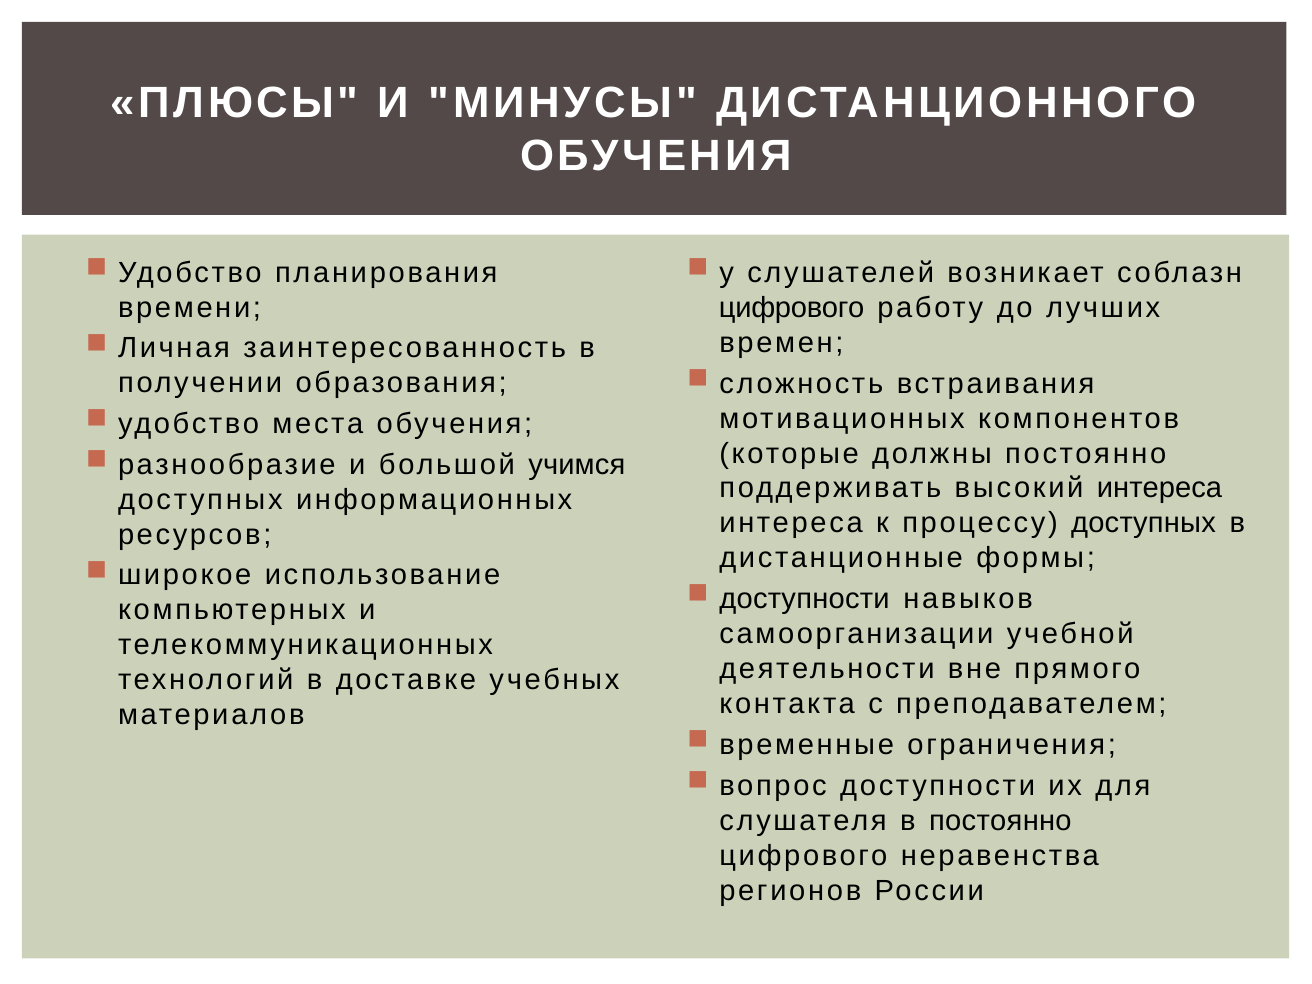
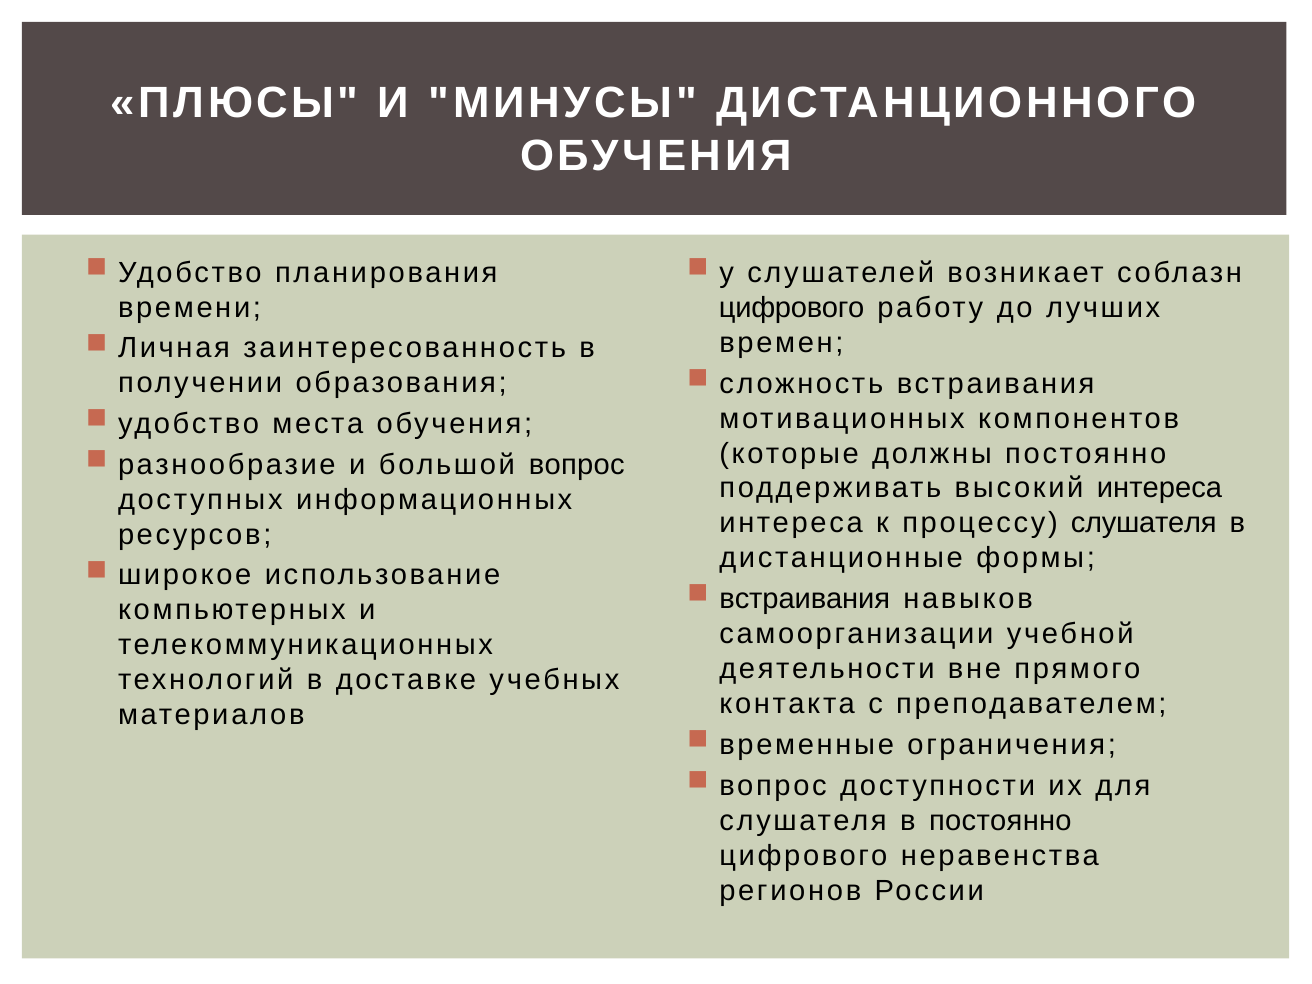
большой учимся: учимся -> вопрос (577, 465)
процессу доступных: доступных -> слушателя (1144, 523)
доступности: доступности -> встраивания (805, 599)
